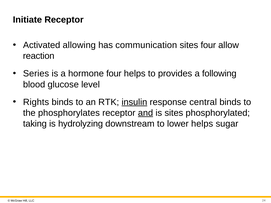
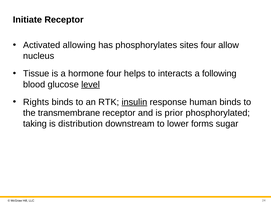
communication: communication -> phosphorylates (146, 45)
reaction: reaction -> nucleus (39, 56)
Series: Series -> Tissue (36, 74)
provides: provides -> interacts (175, 74)
level underline: none -> present (91, 85)
central: central -> human (203, 102)
phosphorylates: phosphorylates -> transmembrane (69, 113)
and underline: present -> none (145, 113)
is sites: sites -> prior (174, 113)
hydrolyzing: hydrolyzing -> distribution (80, 124)
lower helps: helps -> forms (202, 124)
